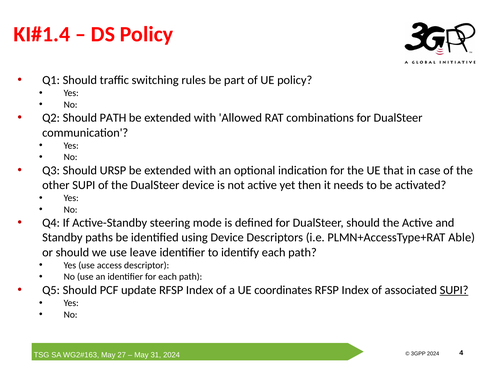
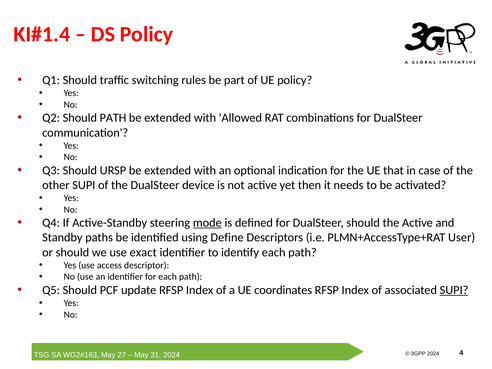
mode underline: none -> present (207, 223)
using Device: Device -> Define (227, 238)
Able: Able -> User (462, 238)
leave: leave -> exact (143, 252)
